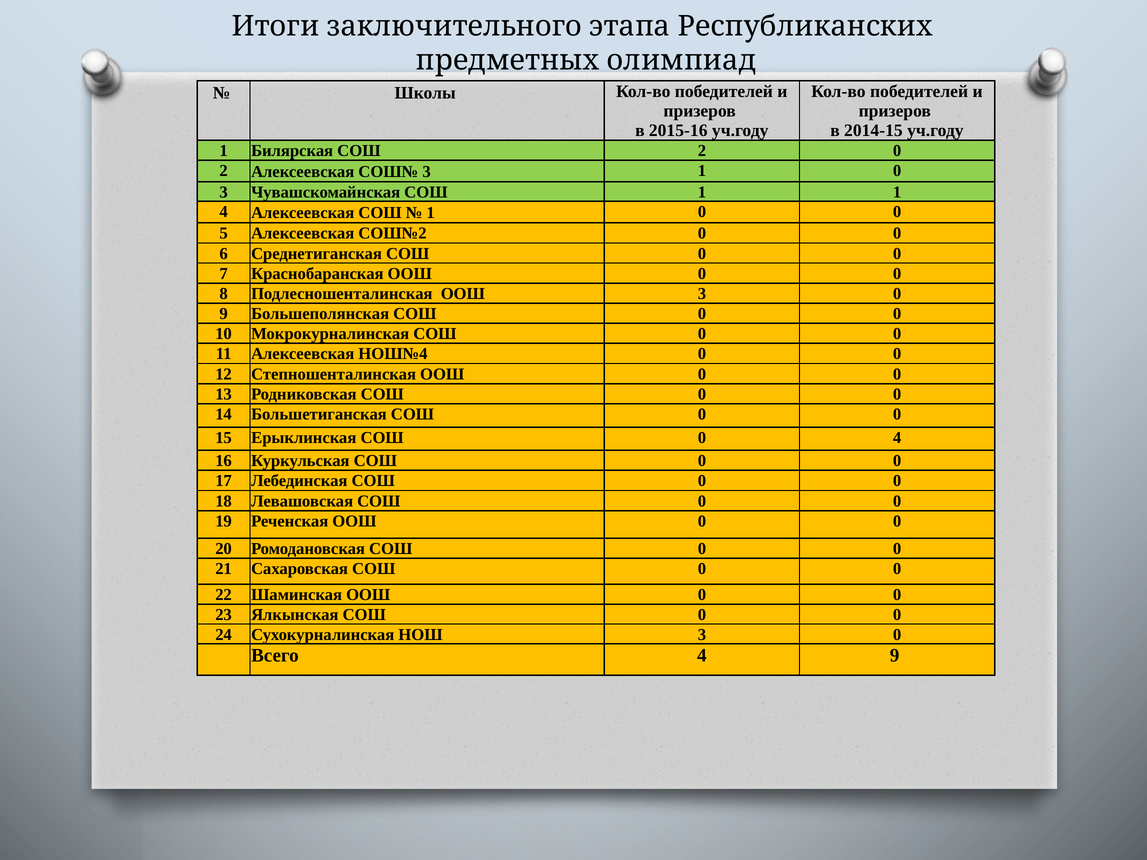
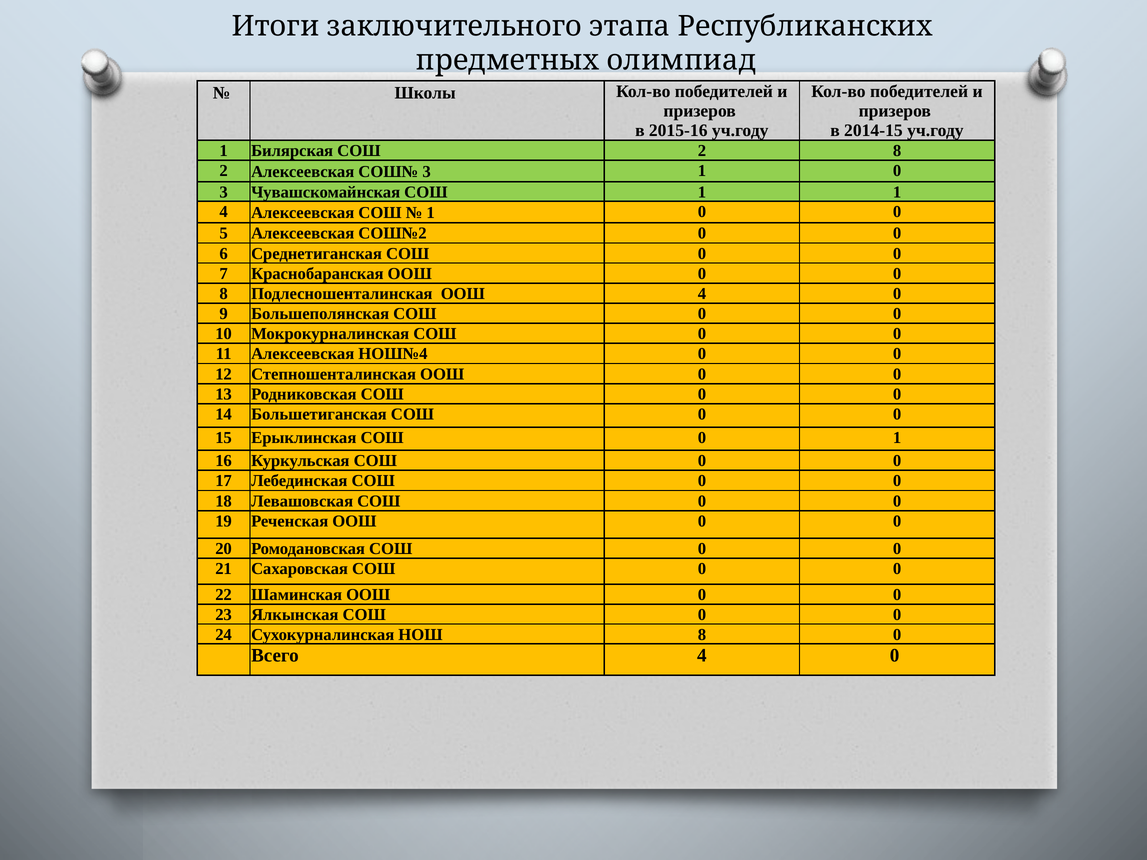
2 0: 0 -> 8 (897, 151)
ООШ 3: 3 -> 4 (702, 294)
0 4: 4 -> 1 (897, 438)
НОШ 3: 3 -> 8 (702, 635)
Всего 4 9: 9 -> 0 (895, 656)
